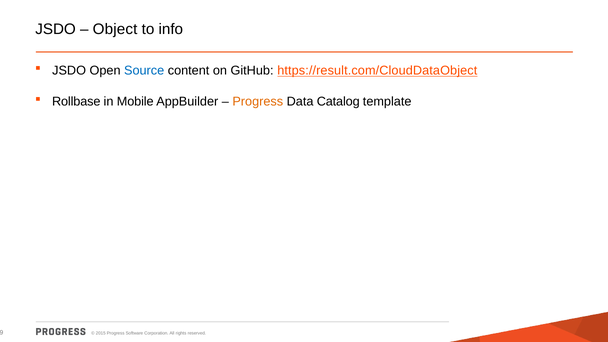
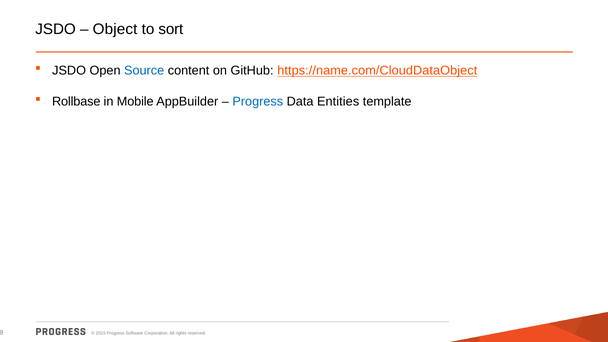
info: info -> sort (171, 29)
https://result.com/CloudDataObject: https://result.com/CloudDataObject -> https://name.com/CloudDataObject (377, 71)
Progress colour: orange -> blue (258, 102)
Catalog: Catalog -> Entities (338, 102)
